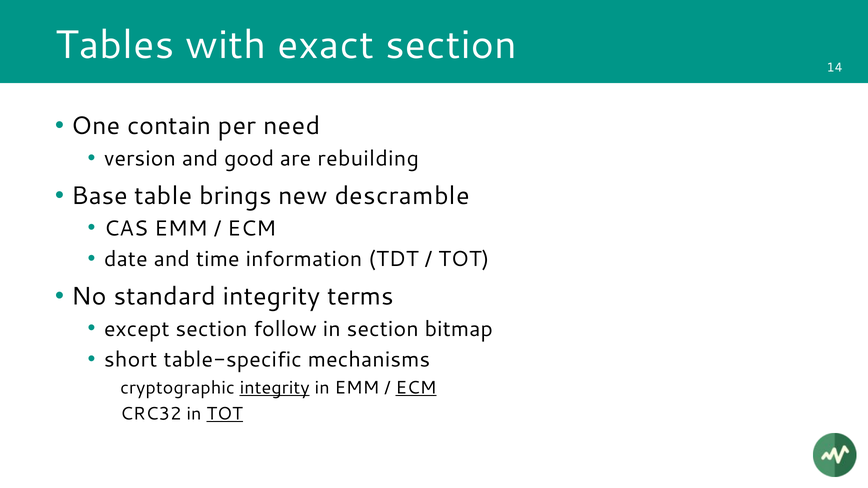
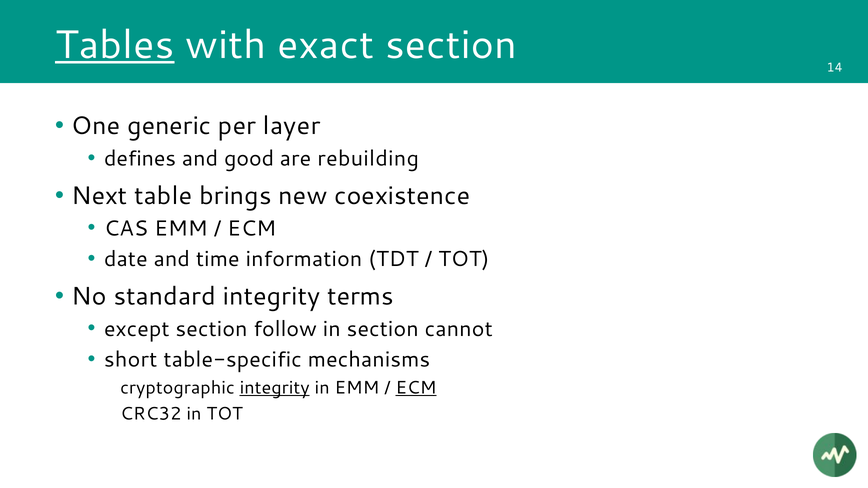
Tables underline: none -> present (115, 45)
contain: contain -> generic (169, 126)
need: need -> layer (292, 126)
version: version -> defines (140, 159)
Base: Base -> Next (99, 196)
descramble: descramble -> coexistence (402, 196)
bitmap: bitmap -> cannot (459, 329)
TOT underline: present -> none (225, 414)
